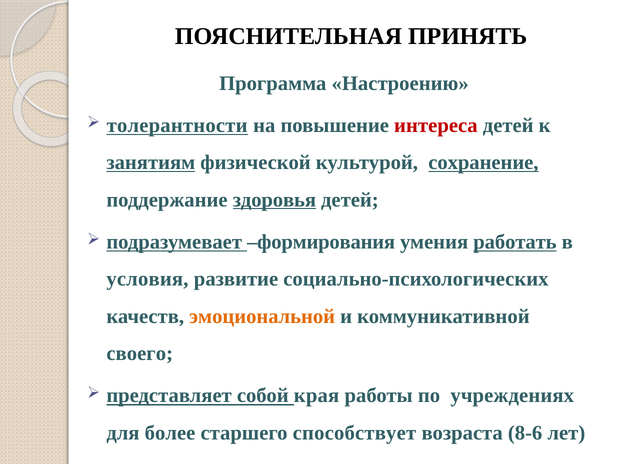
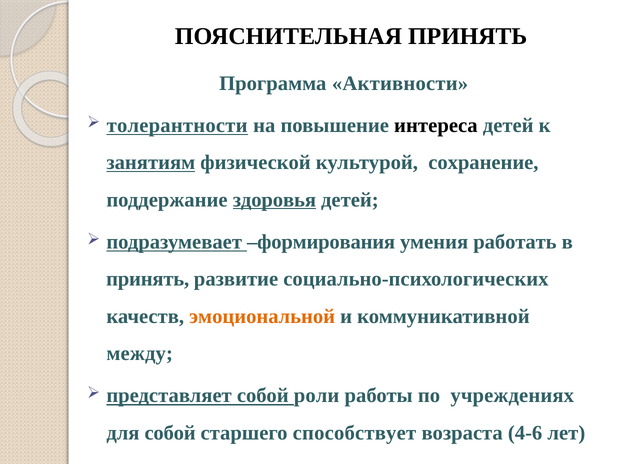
Настроению: Настроению -> Активности (400, 83)
интереса colour: red -> black (436, 126)
сохранение underline: present -> none (483, 163)
работать underline: present -> none (515, 242)
условия: условия -> принять (148, 279)
своего: своего -> между (140, 354)
края: края -> роли (317, 396)
для более: более -> собой (170, 433)
8-6: 8-6 -> 4-6 (525, 433)
